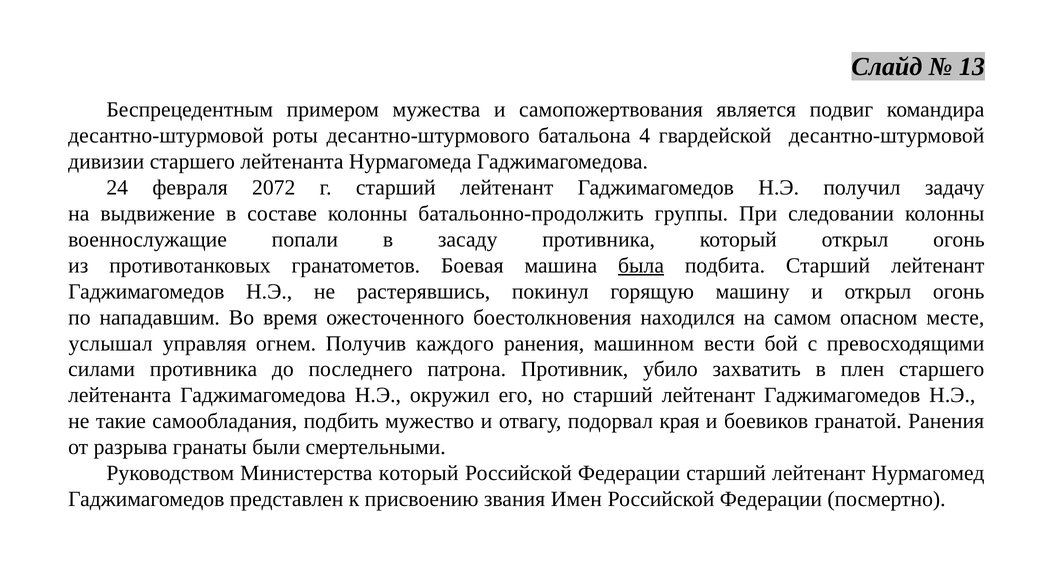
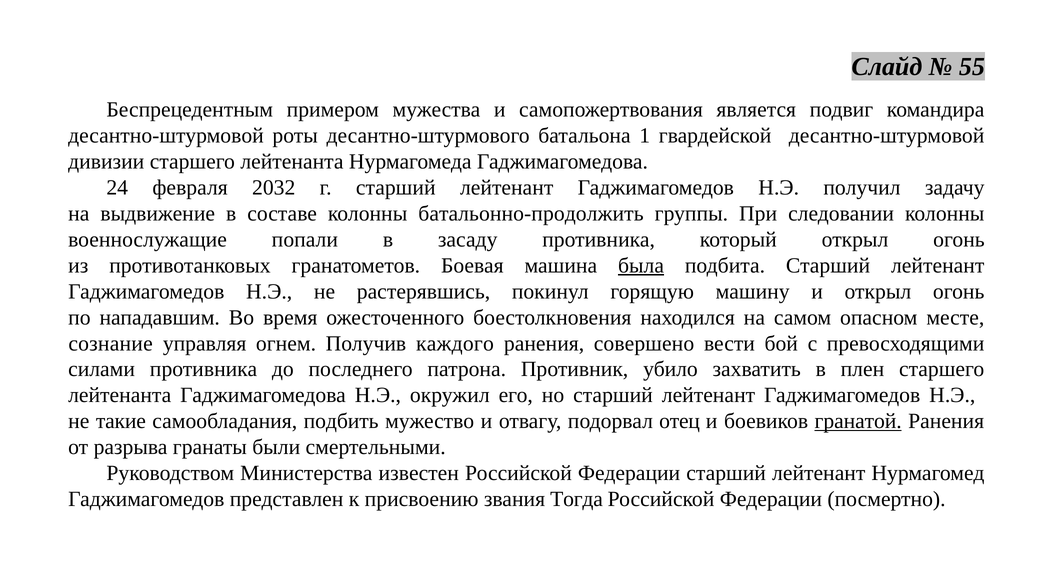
13: 13 -> 55 (972, 67)
4: 4 -> 1 (645, 136)
2072: 2072 -> 2032 (274, 188)
услышал: услышал -> сознание (111, 343)
машинном: машинном -> совершено (644, 343)
края: края -> отец (680, 421)
гранатой underline: none -> present (858, 421)
Министерства который: который -> известен (419, 473)
Имен: Имен -> Тогда (577, 499)
